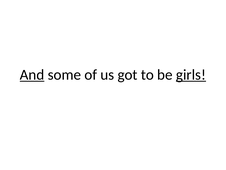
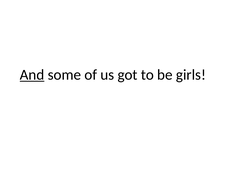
girls underline: present -> none (191, 75)
